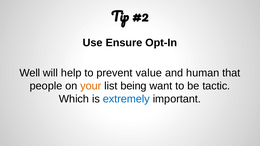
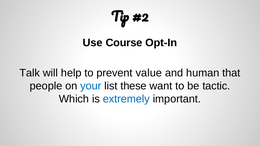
Ensure: Ensure -> Course (124, 43)
Well: Well -> Talk (30, 73)
your colour: orange -> blue (91, 86)
being: being -> these (134, 86)
